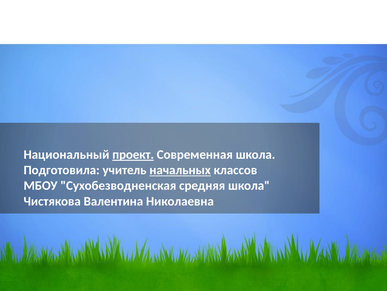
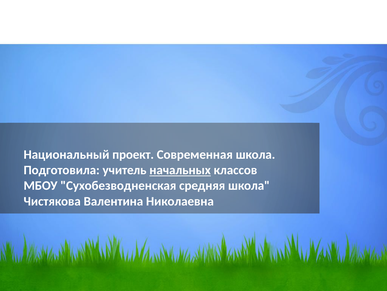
проект underline: present -> none (133, 154)
